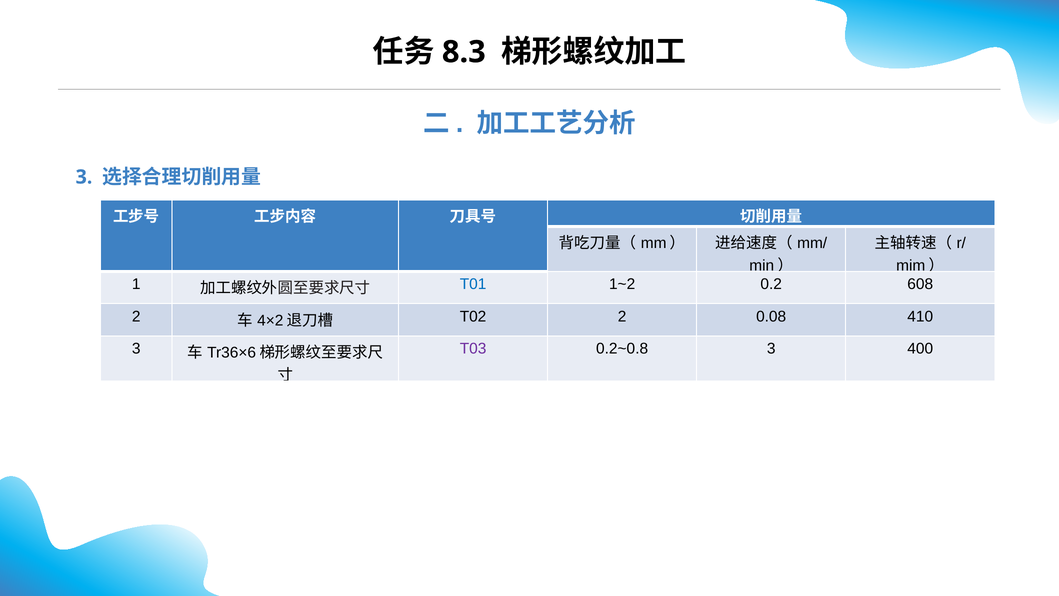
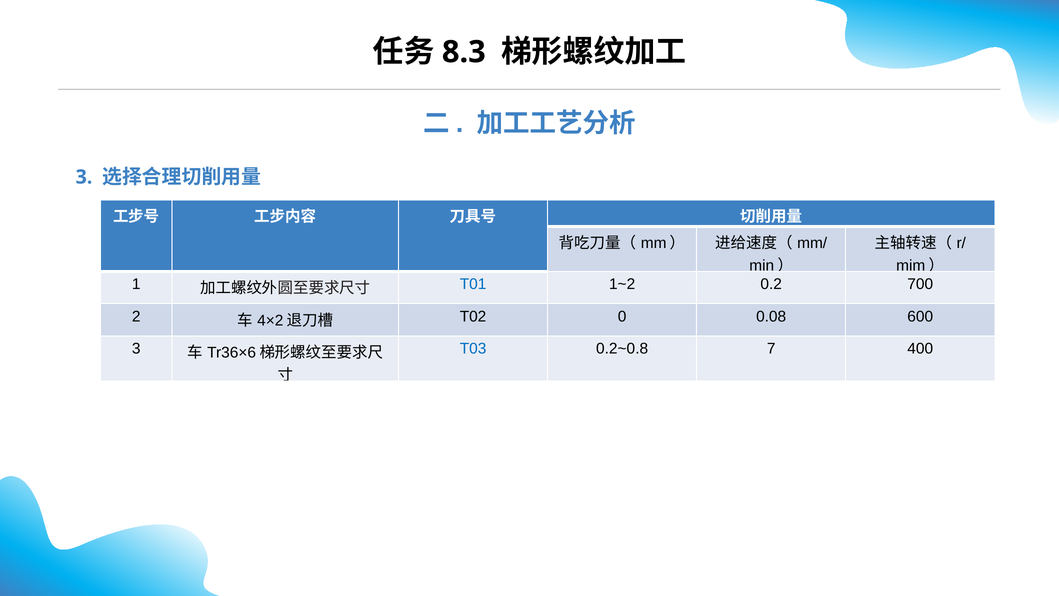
608: 608 -> 700 (920, 284)
T02 2: 2 -> 0 (622, 316)
410: 410 -> 600 (920, 316)
T03 colour: purple -> blue (473, 349)
0.2~0.8 3: 3 -> 7 (771, 349)
